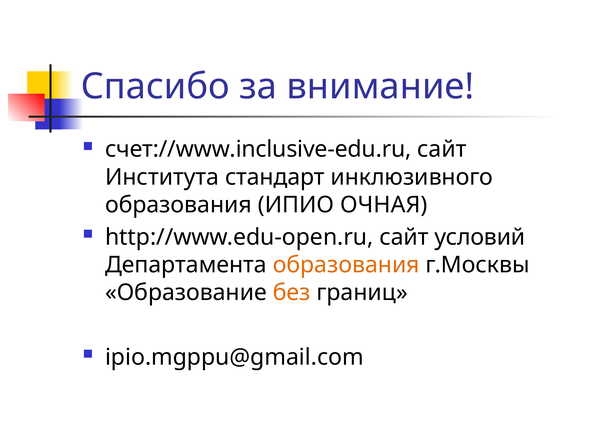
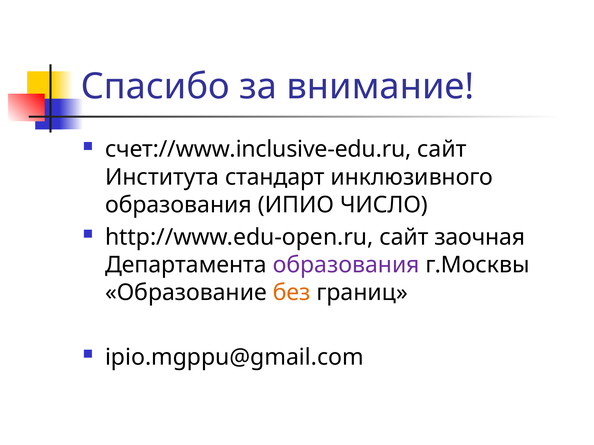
ОЧНАЯ: ОЧНАЯ -> ЧИСЛО (384, 205)
условий: условий -> заочная (480, 237)
образования colour: orange -> purple (346, 265)
